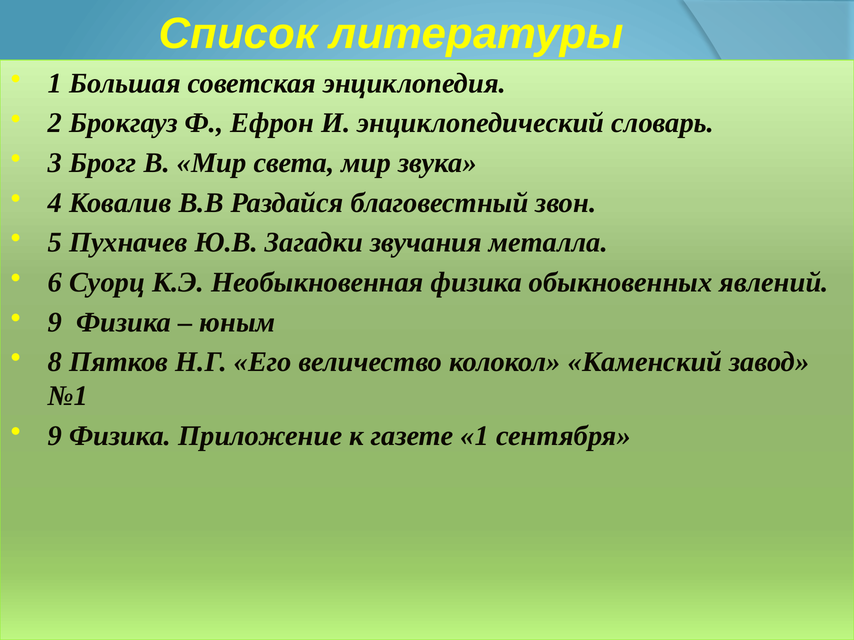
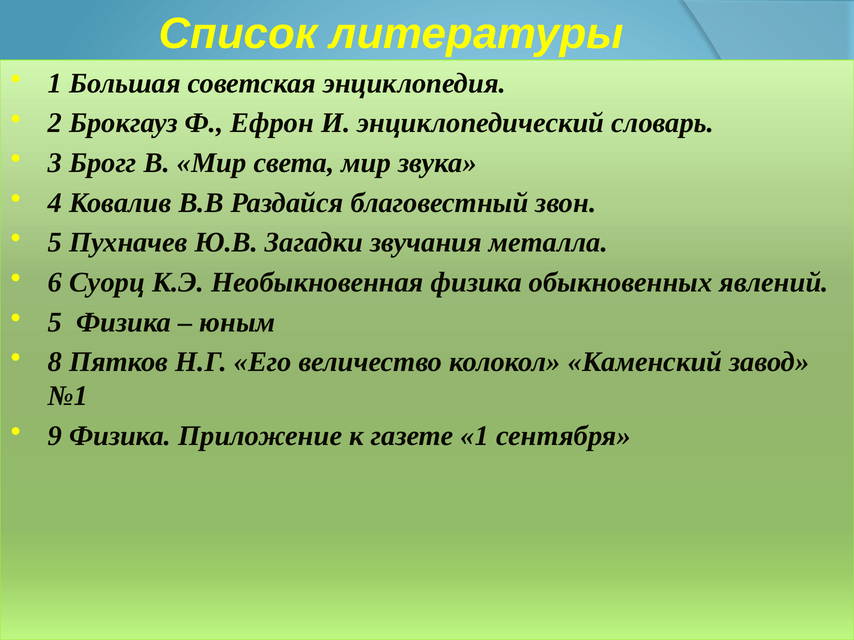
9: 9 -> 5 (55, 322)
